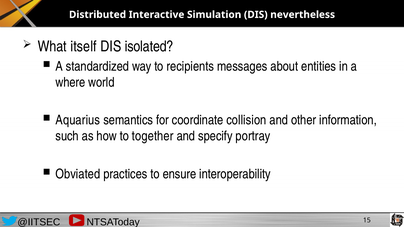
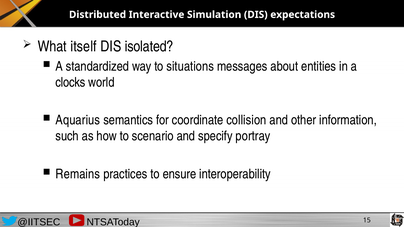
nevertheless: nevertheless -> expectations (303, 15)
recipients: recipients -> situations (190, 66)
where: where -> clocks (70, 82)
together: together -> scenario (153, 136)
Obviated: Obviated -> Remains (78, 174)
